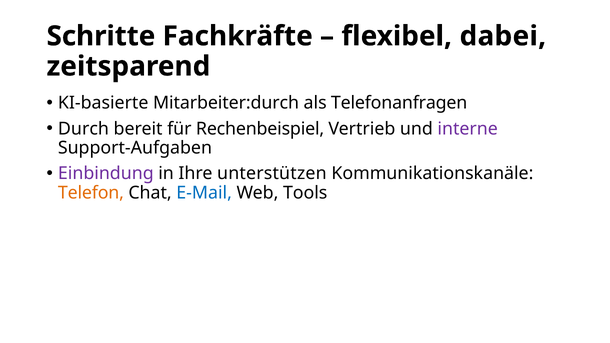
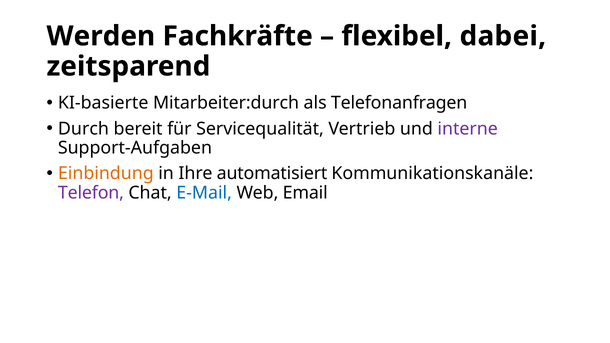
Schritte: Schritte -> Werden (101, 36)
Rechenbeispiel: Rechenbeispiel -> Servicequalität (260, 129)
Einbindung colour: purple -> orange (106, 174)
unterstützen: unterstützen -> automatisiert (272, 174)
Telefon colour: orange -> purple (91, 193)
Tools: Tools -> Email (305, 193)
